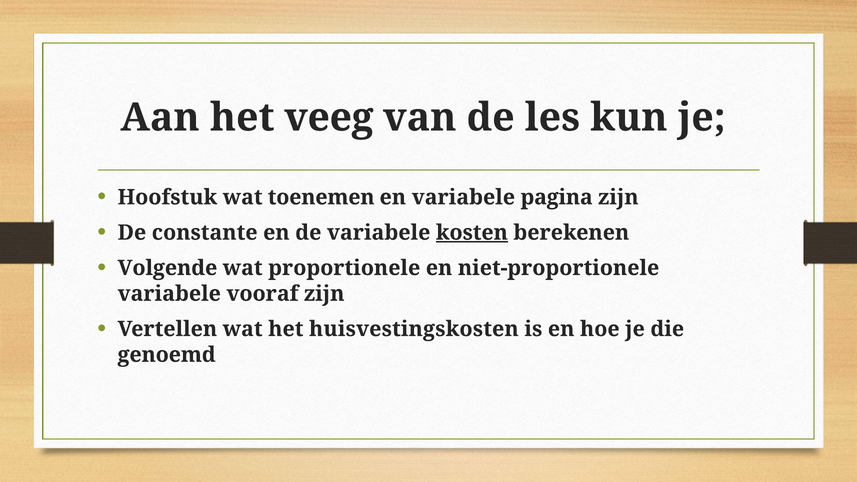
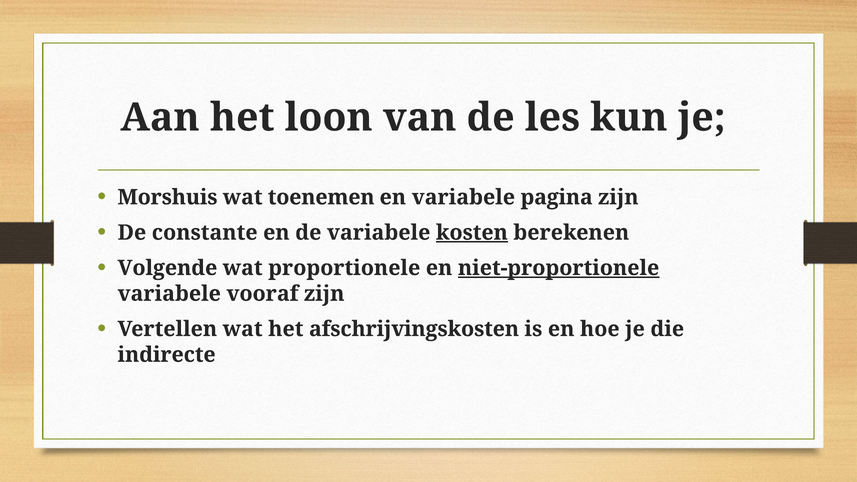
veeg: veeg -> loon (329, 118)
Hoofstuk: Hoofstuk -> Morshuis (167, 197)
niet-proportionele underline: none -> present (559, 268)
huisvestingskosten: huisvestingskosten -> afschrijvingskosten (414, 329)
genoemd: genoemd -> indirecte (167, 355)
